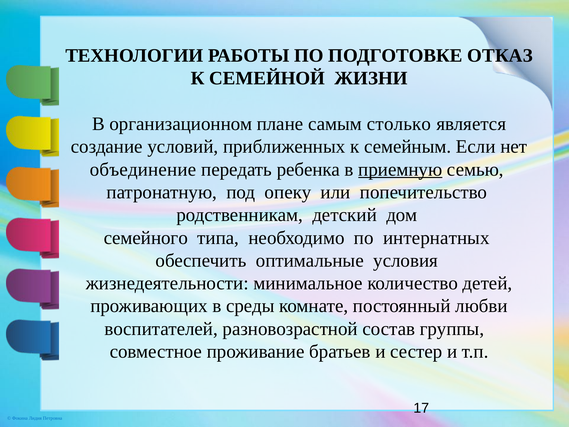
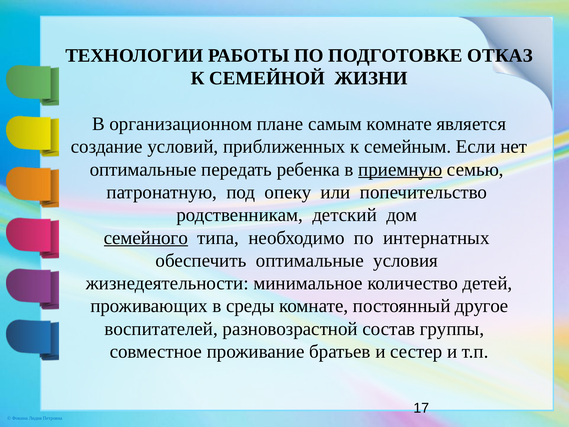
самым столько: столько -> комнате (399, 124)
объединение: объединение -> оптимальные (143, 169)
семейного underline: none -> present (146, 238)
любви: любви -> другое (482, 306)
